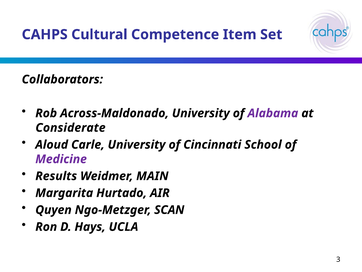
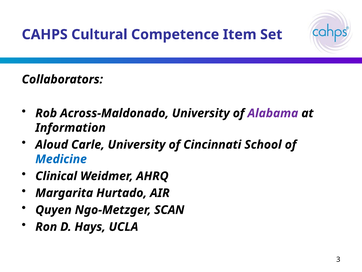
Considerate: Considerate -> Information (71, 128)
Medicine colour: purple -> blue (61, 159)
Results: Results -> Clinical (56, 176)
MAIN: MAIN -> AHRQ (152, 176)
